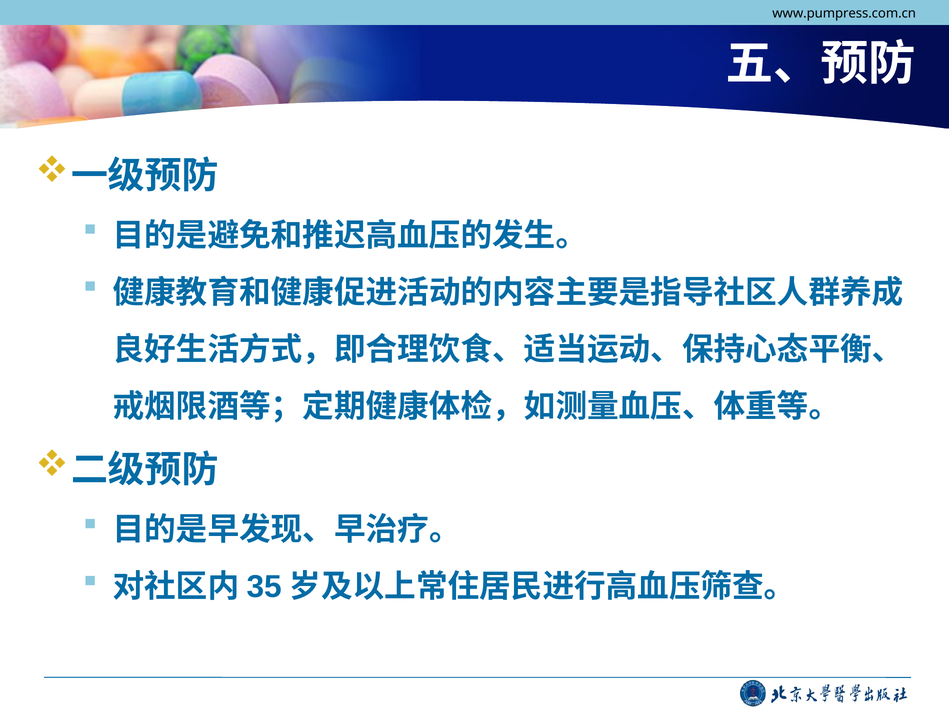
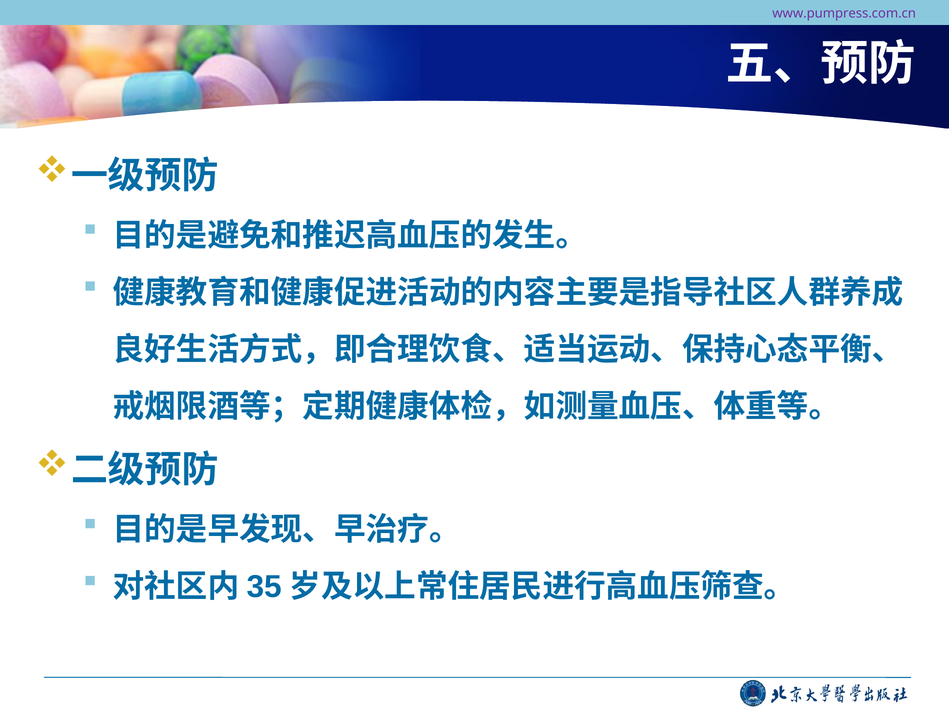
www.pumpress.com.cn colour: black -> purple (844, 14)
